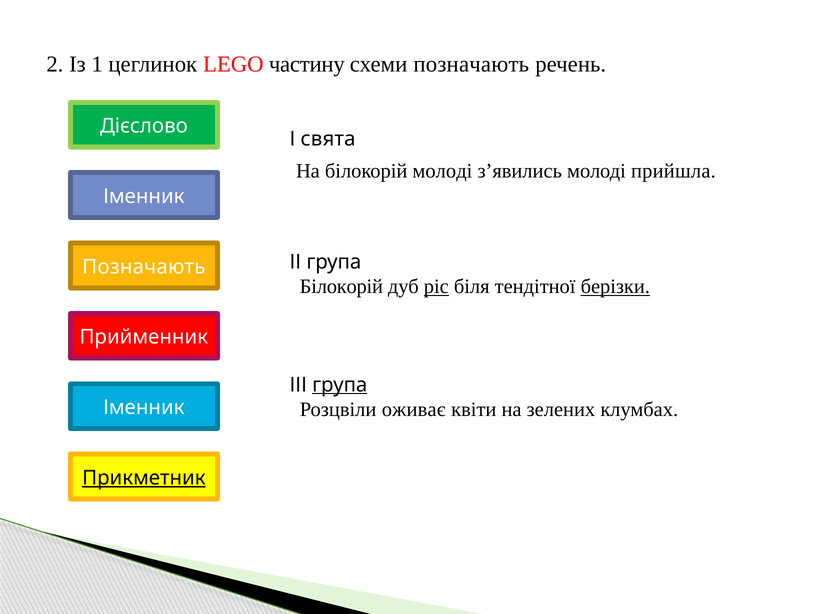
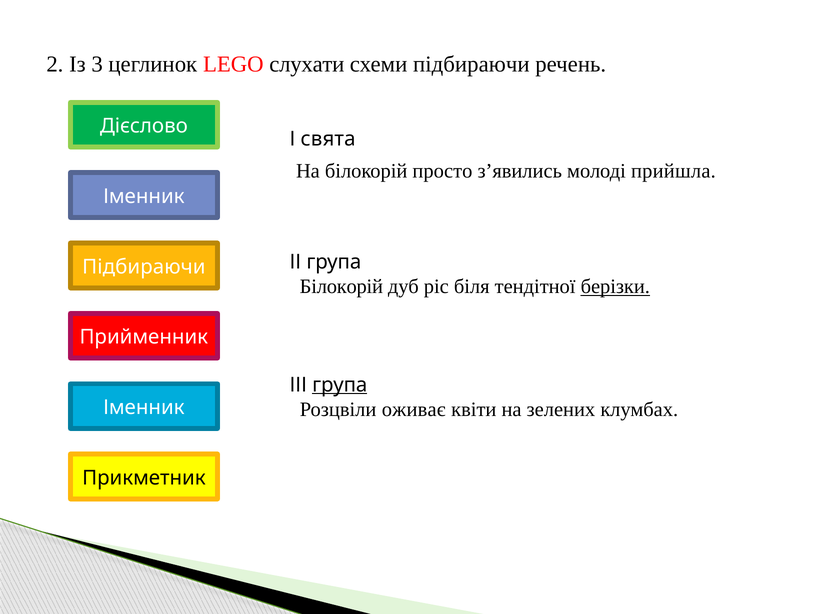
1: 1 -> 3 (97, 64)
частину: частину -> слухати (307, 64)
схеми позначають: позначають -> підбираючи (471, 64)
білокорій молоді: молоді -> просто (442, 171)
Позначають: Позначають -> Підбираючи (144, 267)
ріс underline: present -> none (436, 287)
Прикметник underline: present -> none (144, 478)
